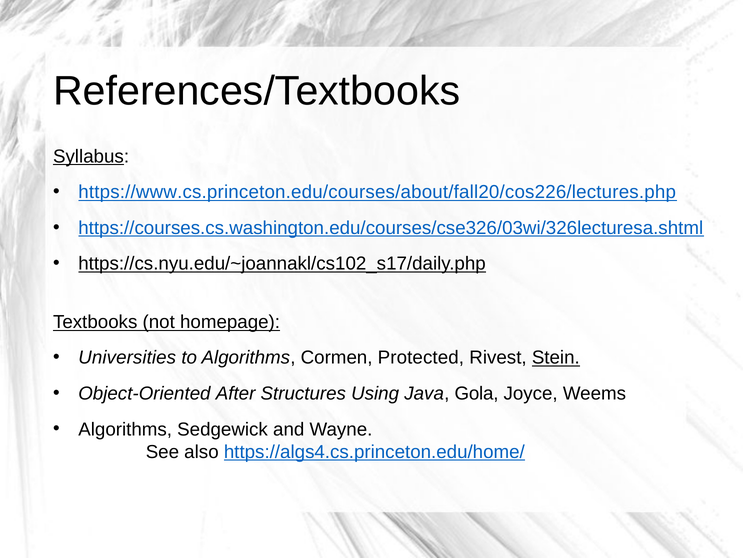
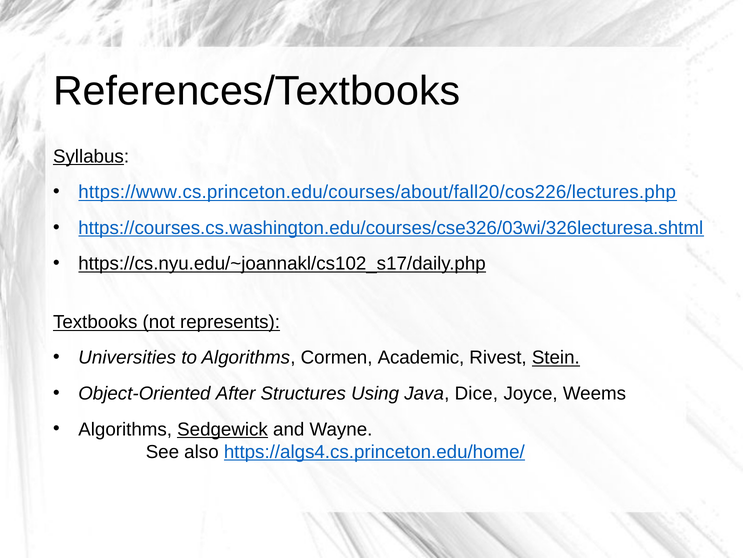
homepage: homepage -> represents (230, 322)
Protected: Protected -> Academic (421, 357)
Gola: Gola -> Dice (476, 393)
Sedgewick underline: none -> present (223, 429)
